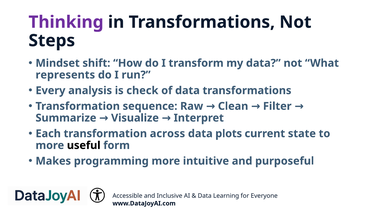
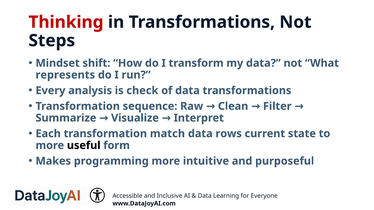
Thinking colour: purple -> red (66, 22)
across: across -> match (167, 134)
plots: plots -> rows (229, 134)
